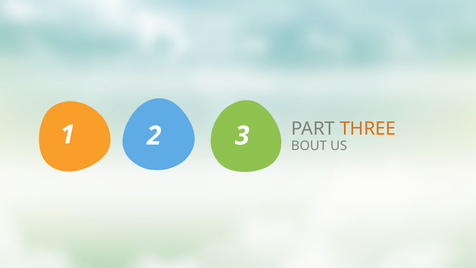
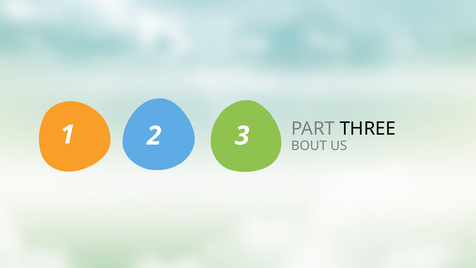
THREE colour: orange -> black (368, 129)
